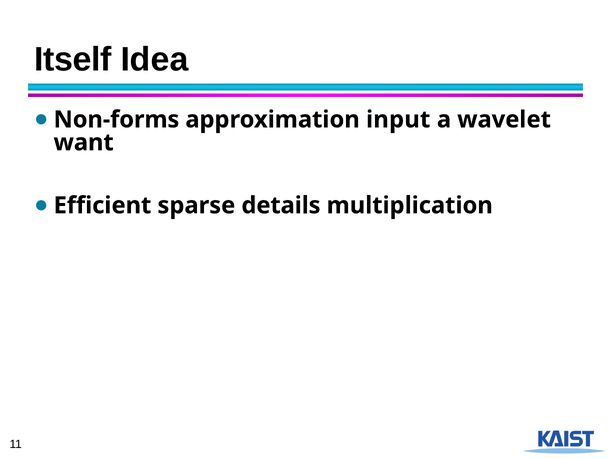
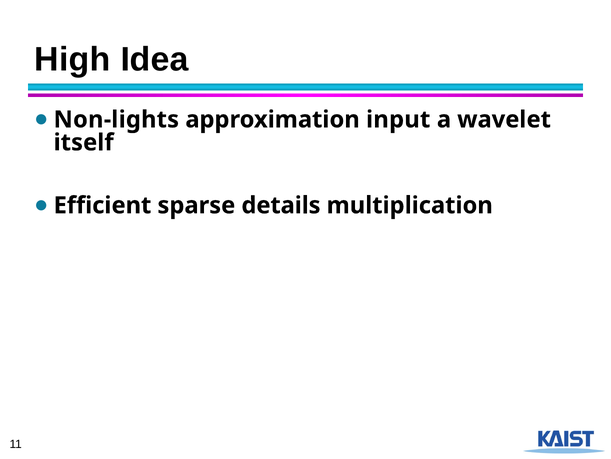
Itself: Itself -> High (72, 60)
Non-forms: Non-forms -> Non-lights (116, 119)
want: want -> itself (84, 142)
